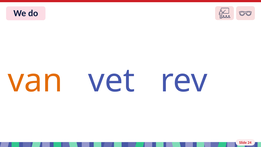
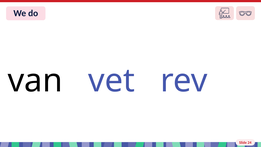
van colour: orange -> black (35, 81)
